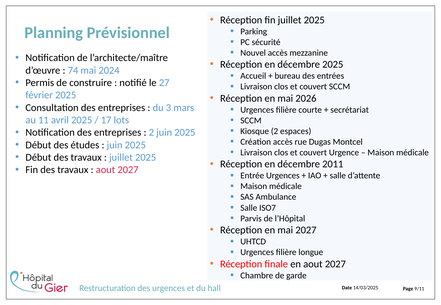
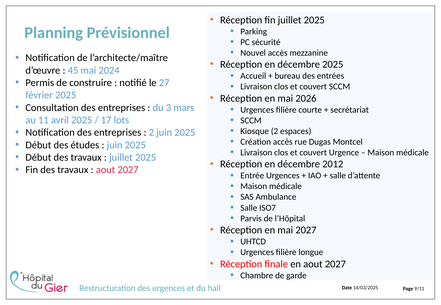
74: 74 -> 45 (73, 70)
2011: 2011 -> 2012 (333, 164)
